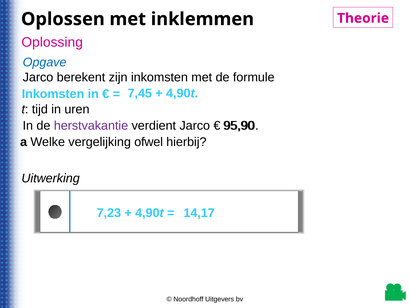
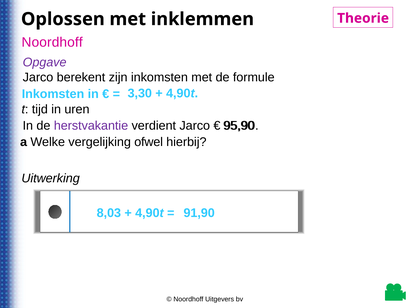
Oplossing: Oplossing -> Noordhoff (52, 42)
Opgave colour: blue -> purple (45, 62)
7,45: 7,45 -> 3,30 (140, 93)
7,23: 7,23 -> 8,03 (109, 213)
14,17: 14,17 -> 91,90 (199, 213)
